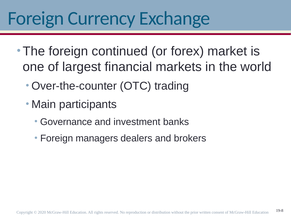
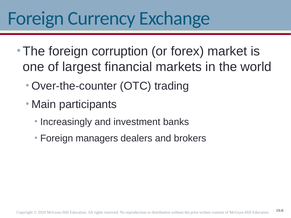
continued: continued -> corruption (120, 51)
Governance: Governance -> Increasingly (66, 122)
